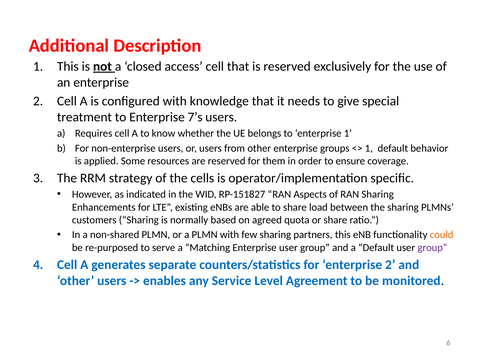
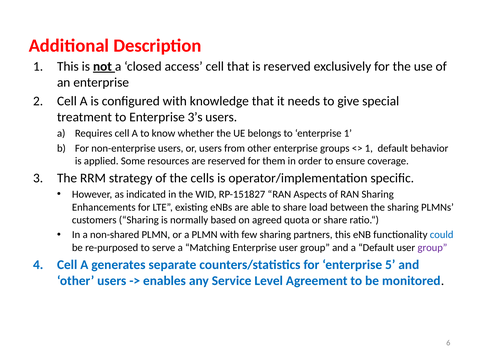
7’s: 7’s -> 3’s (195, 117)
could colour: orange -> blue (442, 235)
for enterprise 2: 2 -> 5 (390, 265)
